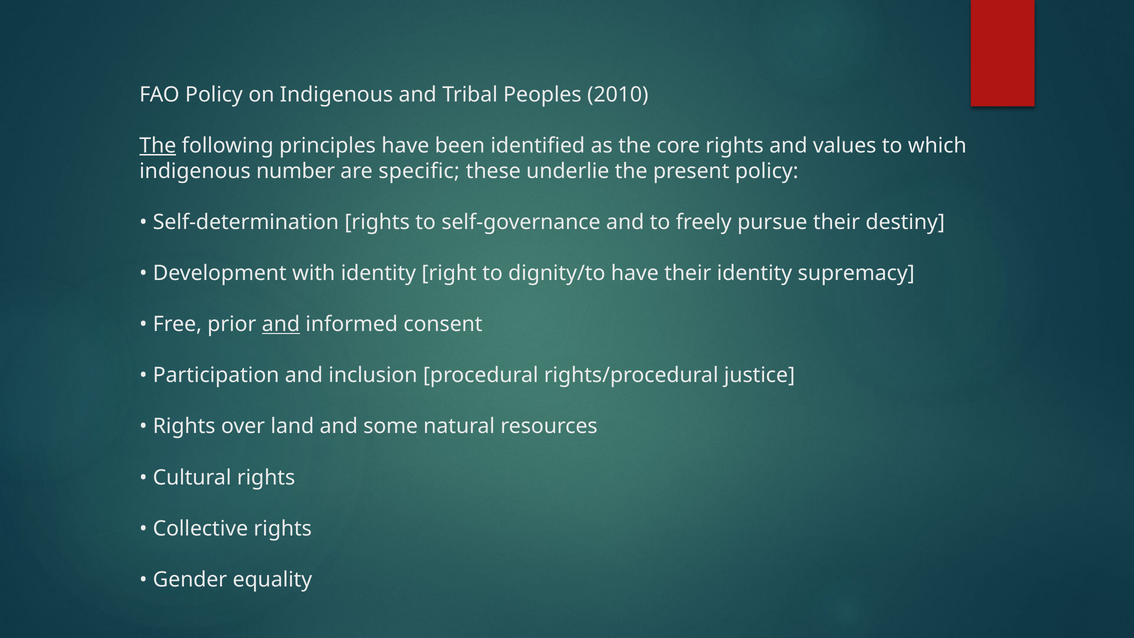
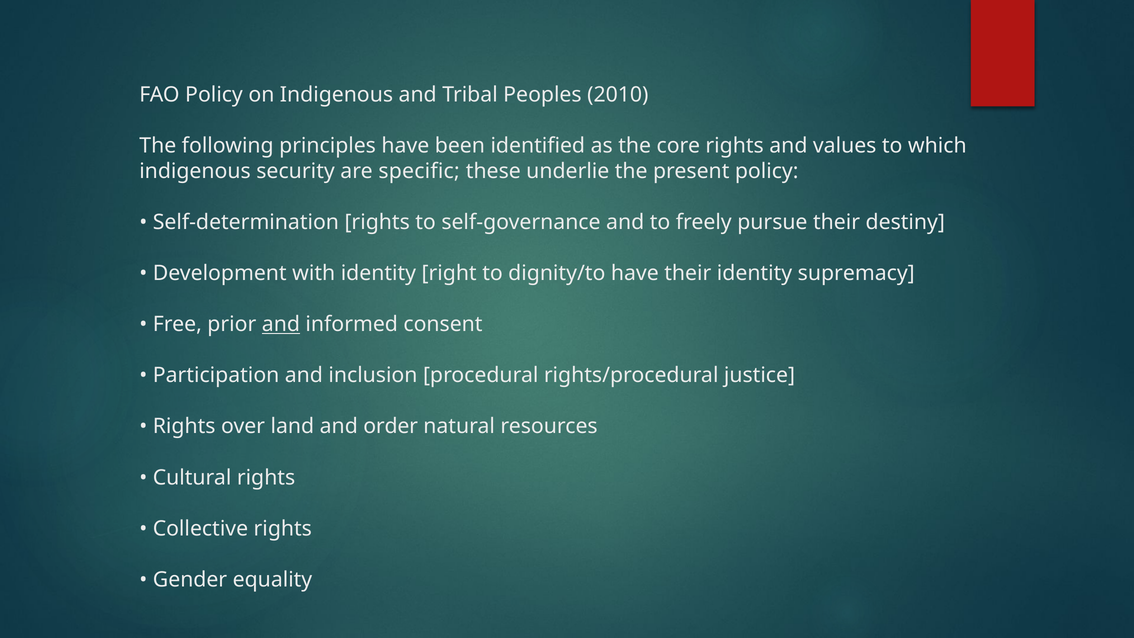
The underline: present -> none (158, 146)
number: number -> security (296, 171)
some: some -> order (391, 426)
